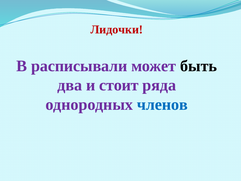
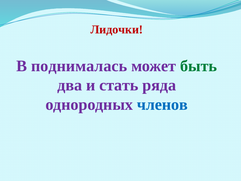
расписывали: расписывали -> поднималась (79, 66)
быть colour: black -> green (199, 66)
стоит: стоит -> стать (119, 85)
